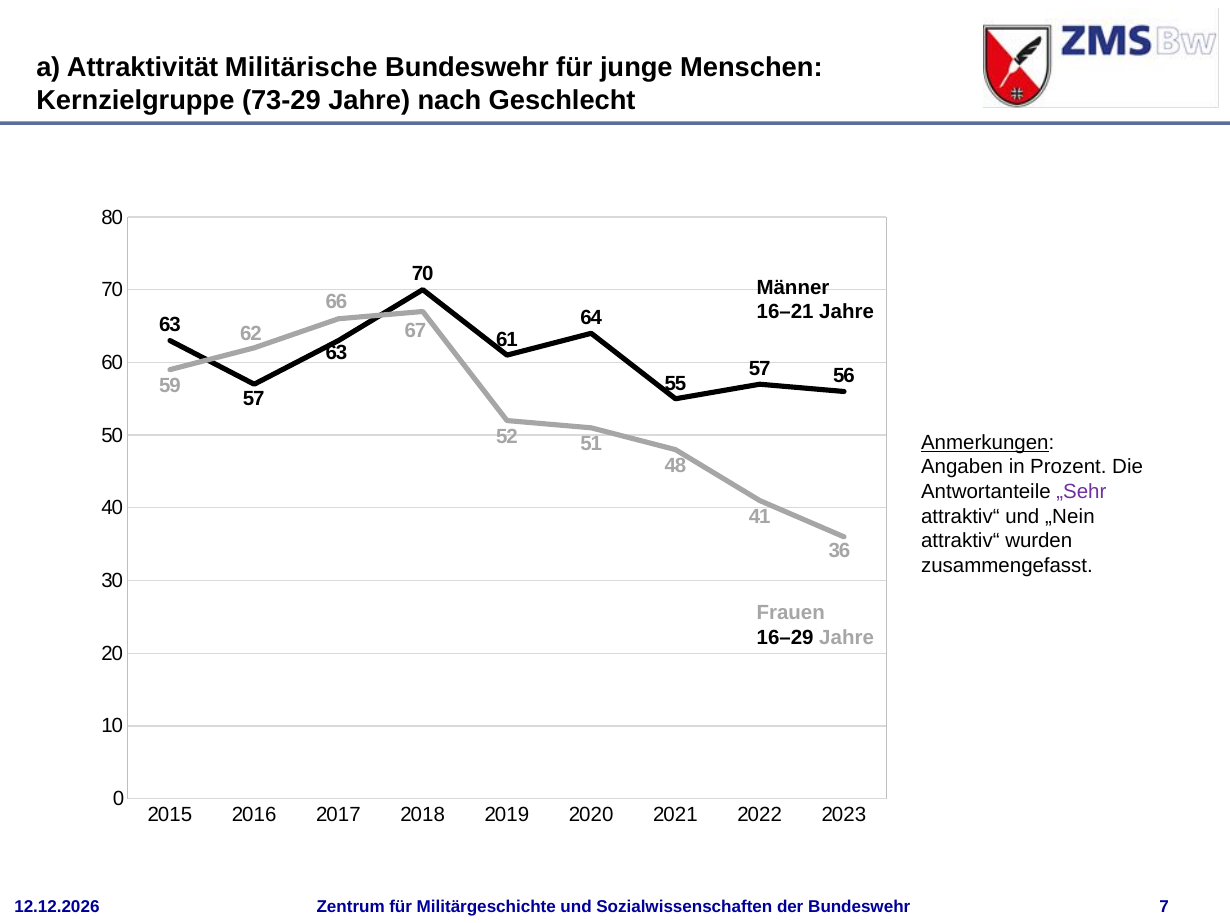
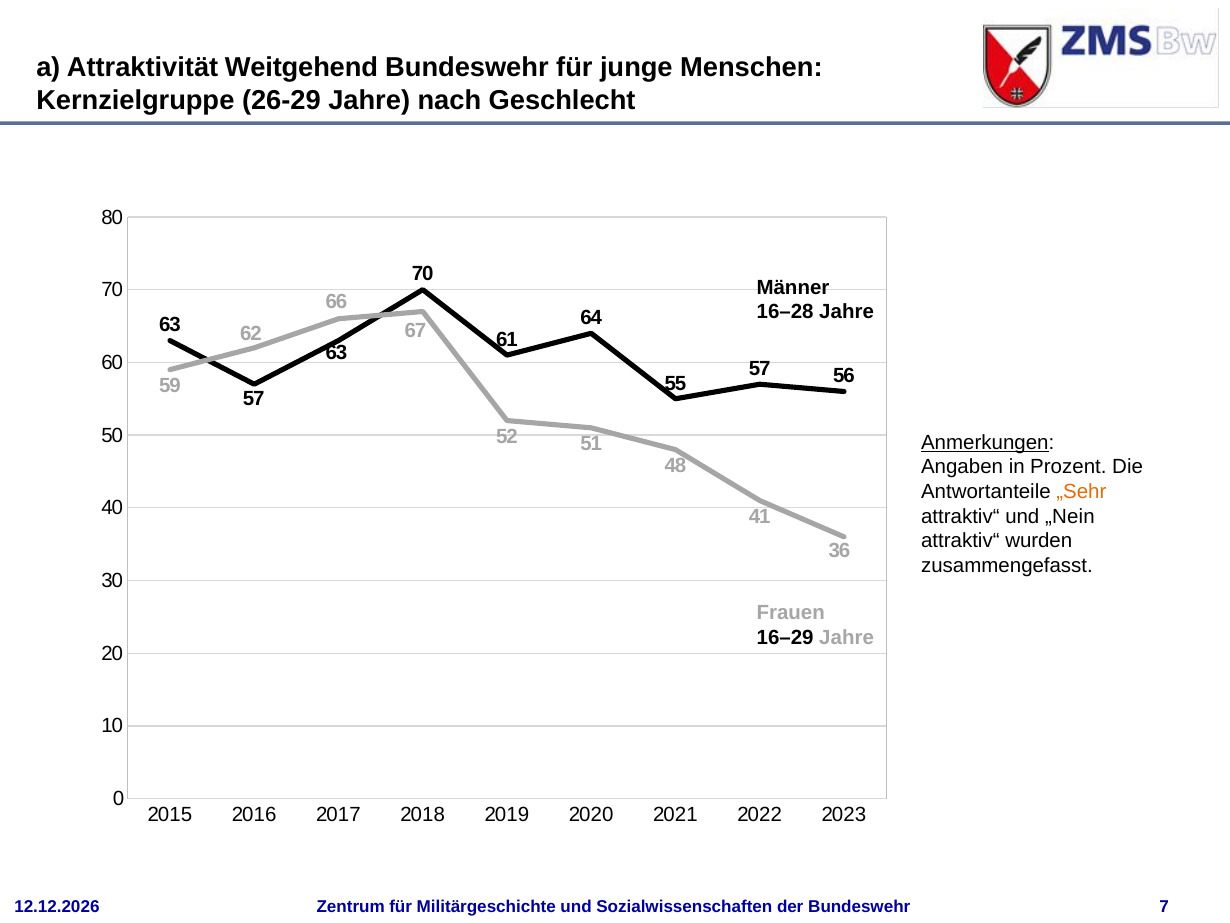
Militärische: Militärische -> Weitgehend (301, 68)
73-29: 73-29 -> 26-29 (281, 100)
16–21: 16–21 -> 16–28 (785, 312)
„Sehr colour: purple -> orange (1081, 491)
